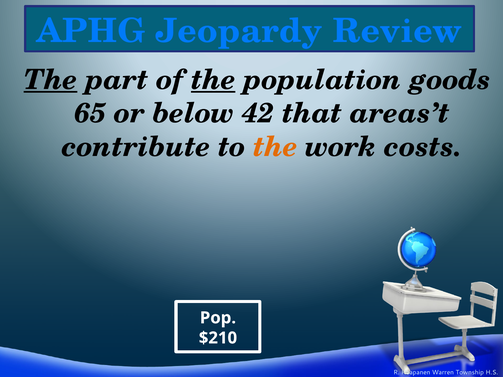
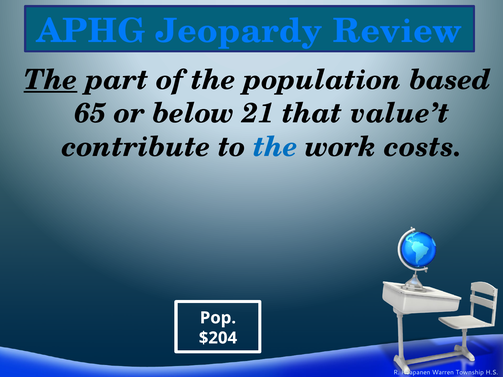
the underline: present -> none (213, 80)
goods: goods -> based (450, 80)
42: 42 -> 21 (258, 113)
areas’t: areas’t -> value’t (400, 113)
the colour: orange -> blue (275, 147)
$210: $210 -> $204 (218, 338)
